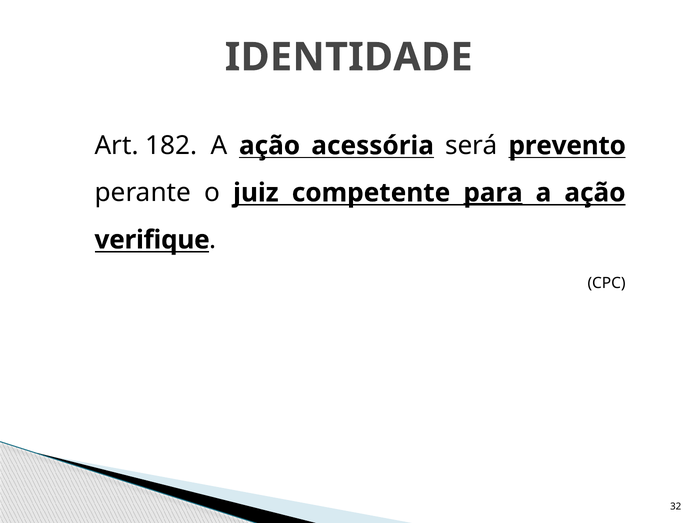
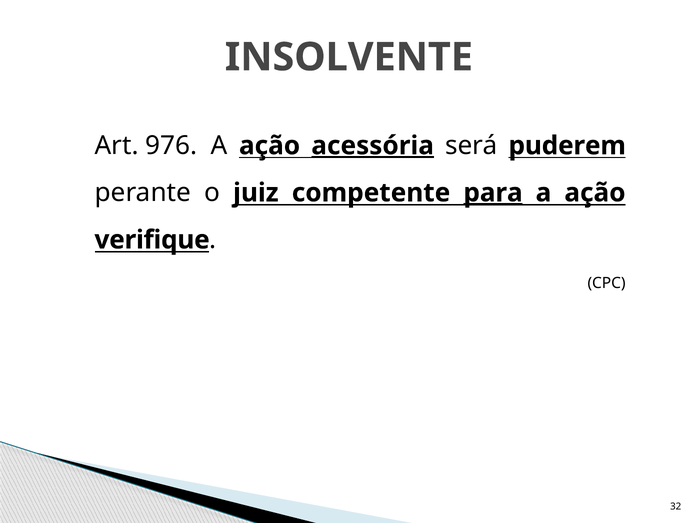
IDENTIDADE: IDENTIDADE -> INSOLVENTE (349, 57)
182: 182 -> 976 (171, 146)
acessória underline: none -> present (373, 146)
prevento: prevento -> puderem (567, 146)
